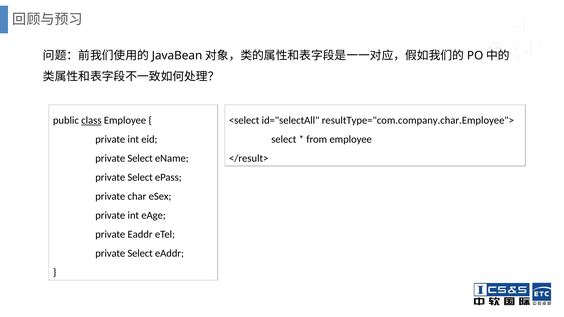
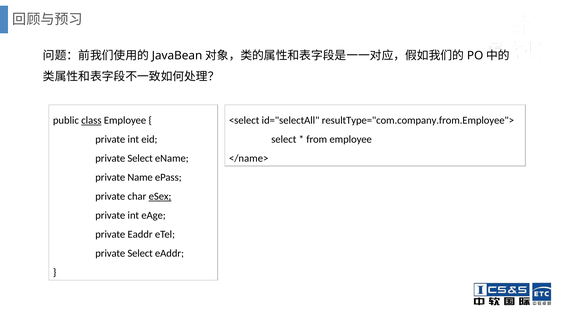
resultType="com.company.char.Employee">: resultType="com.company.char.Employee"> -> resultType="com.company.from.Employee"> (418, 120)
</result>: </result> -> </name> (249, 159)
Select: Select -> Name (140, 178)
eSex underline: none -> present (160, 197)
